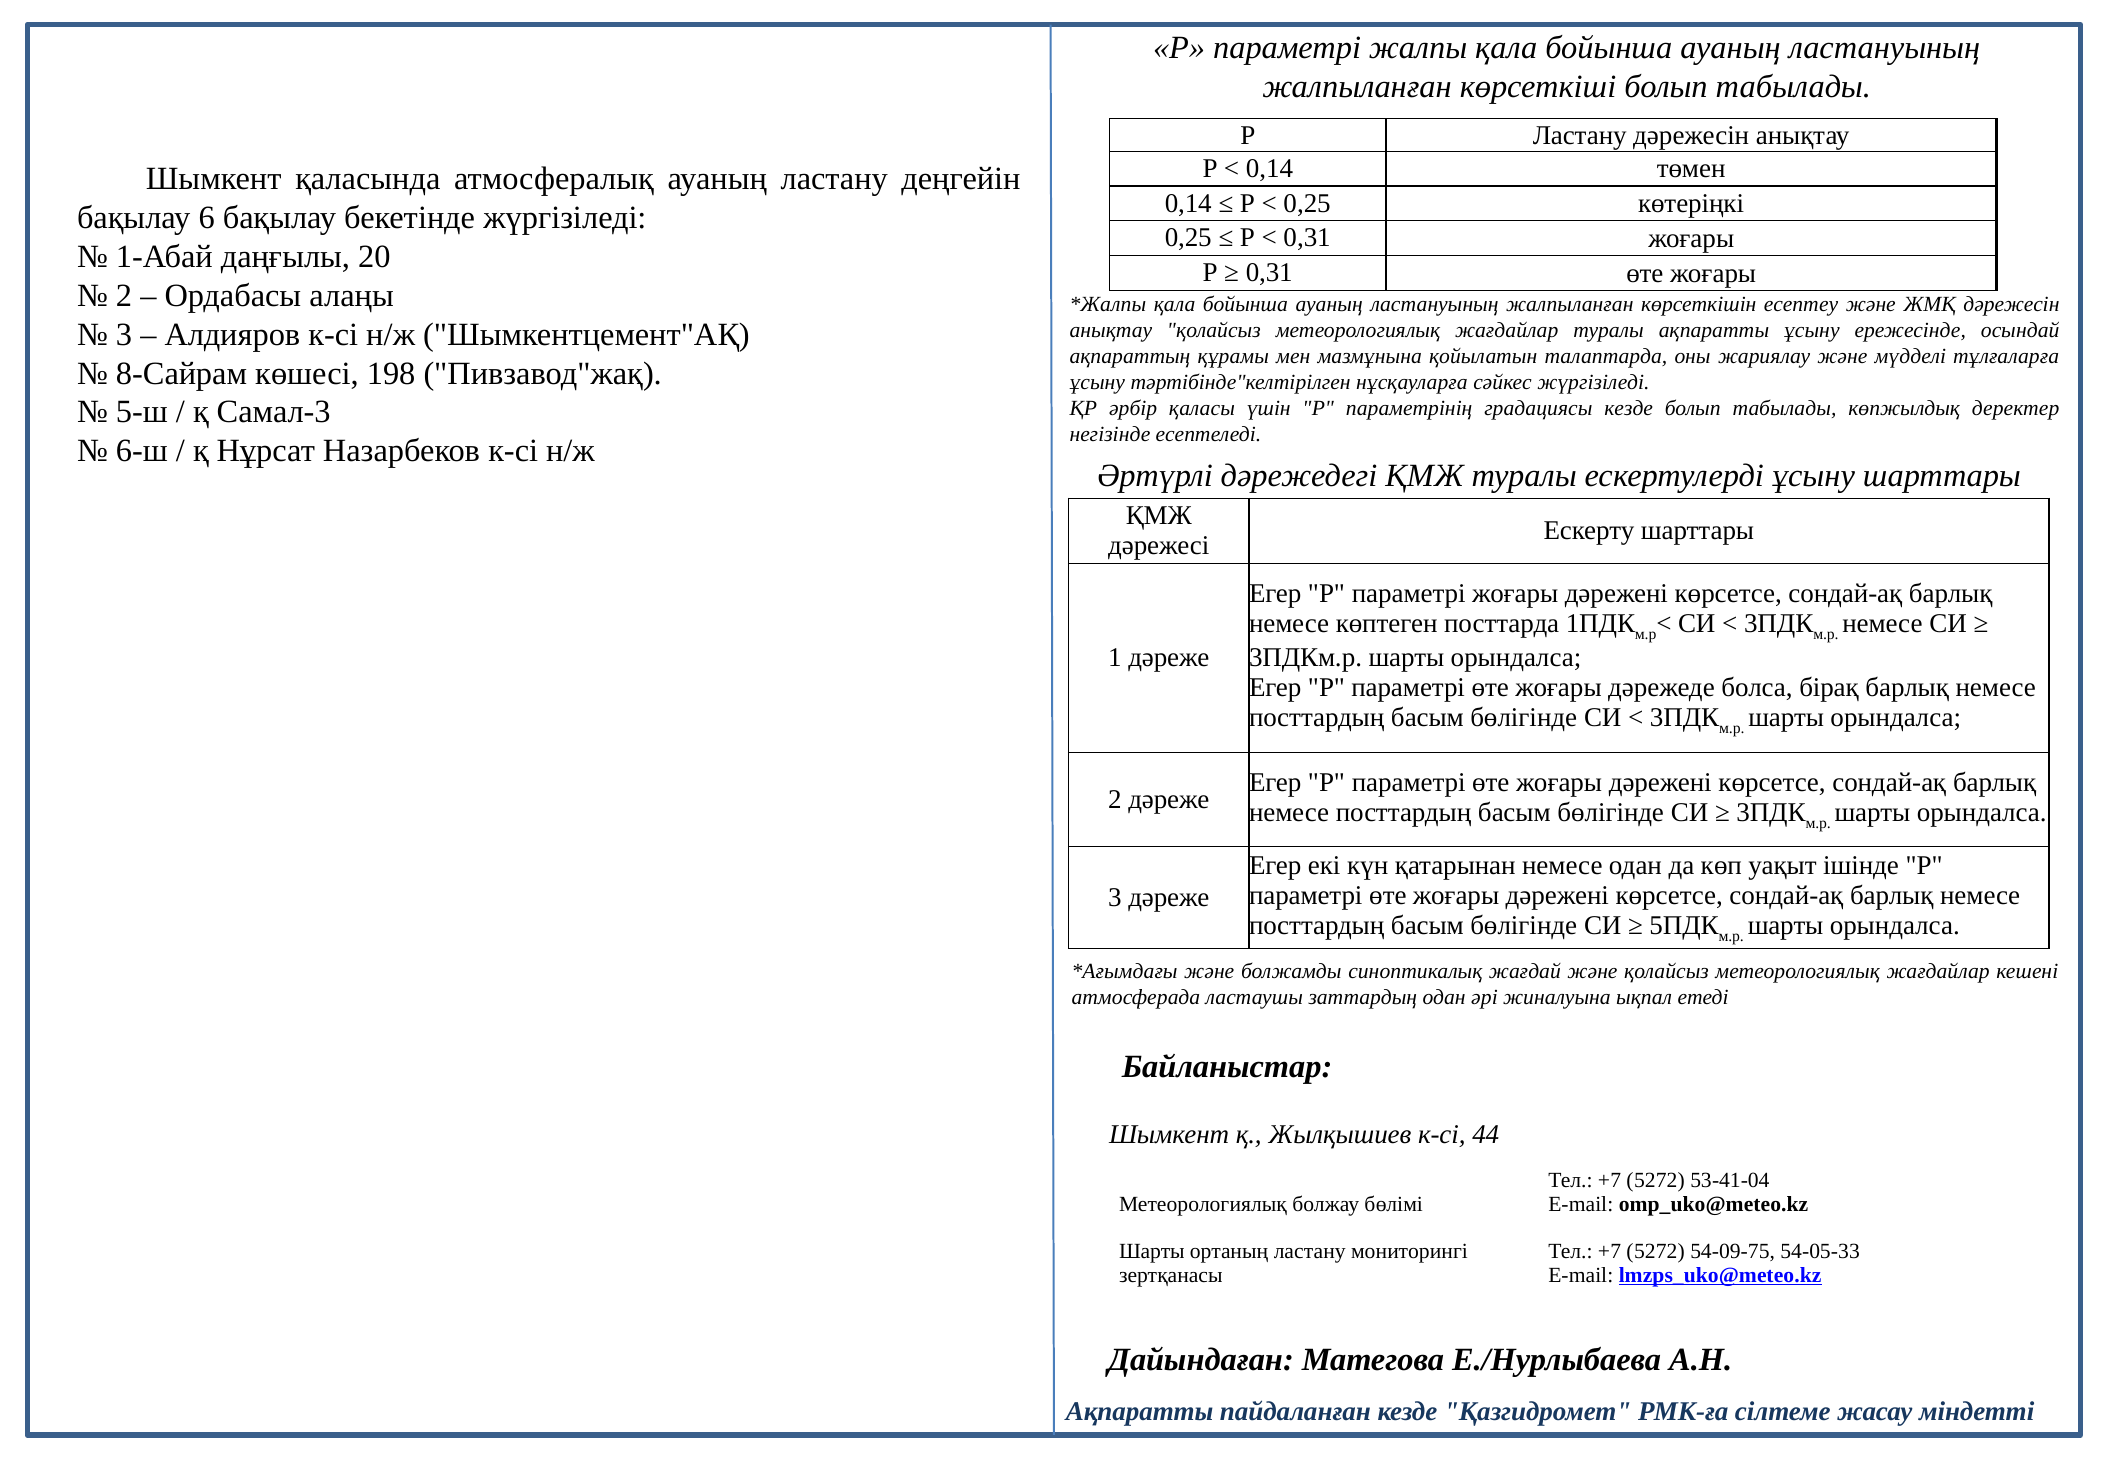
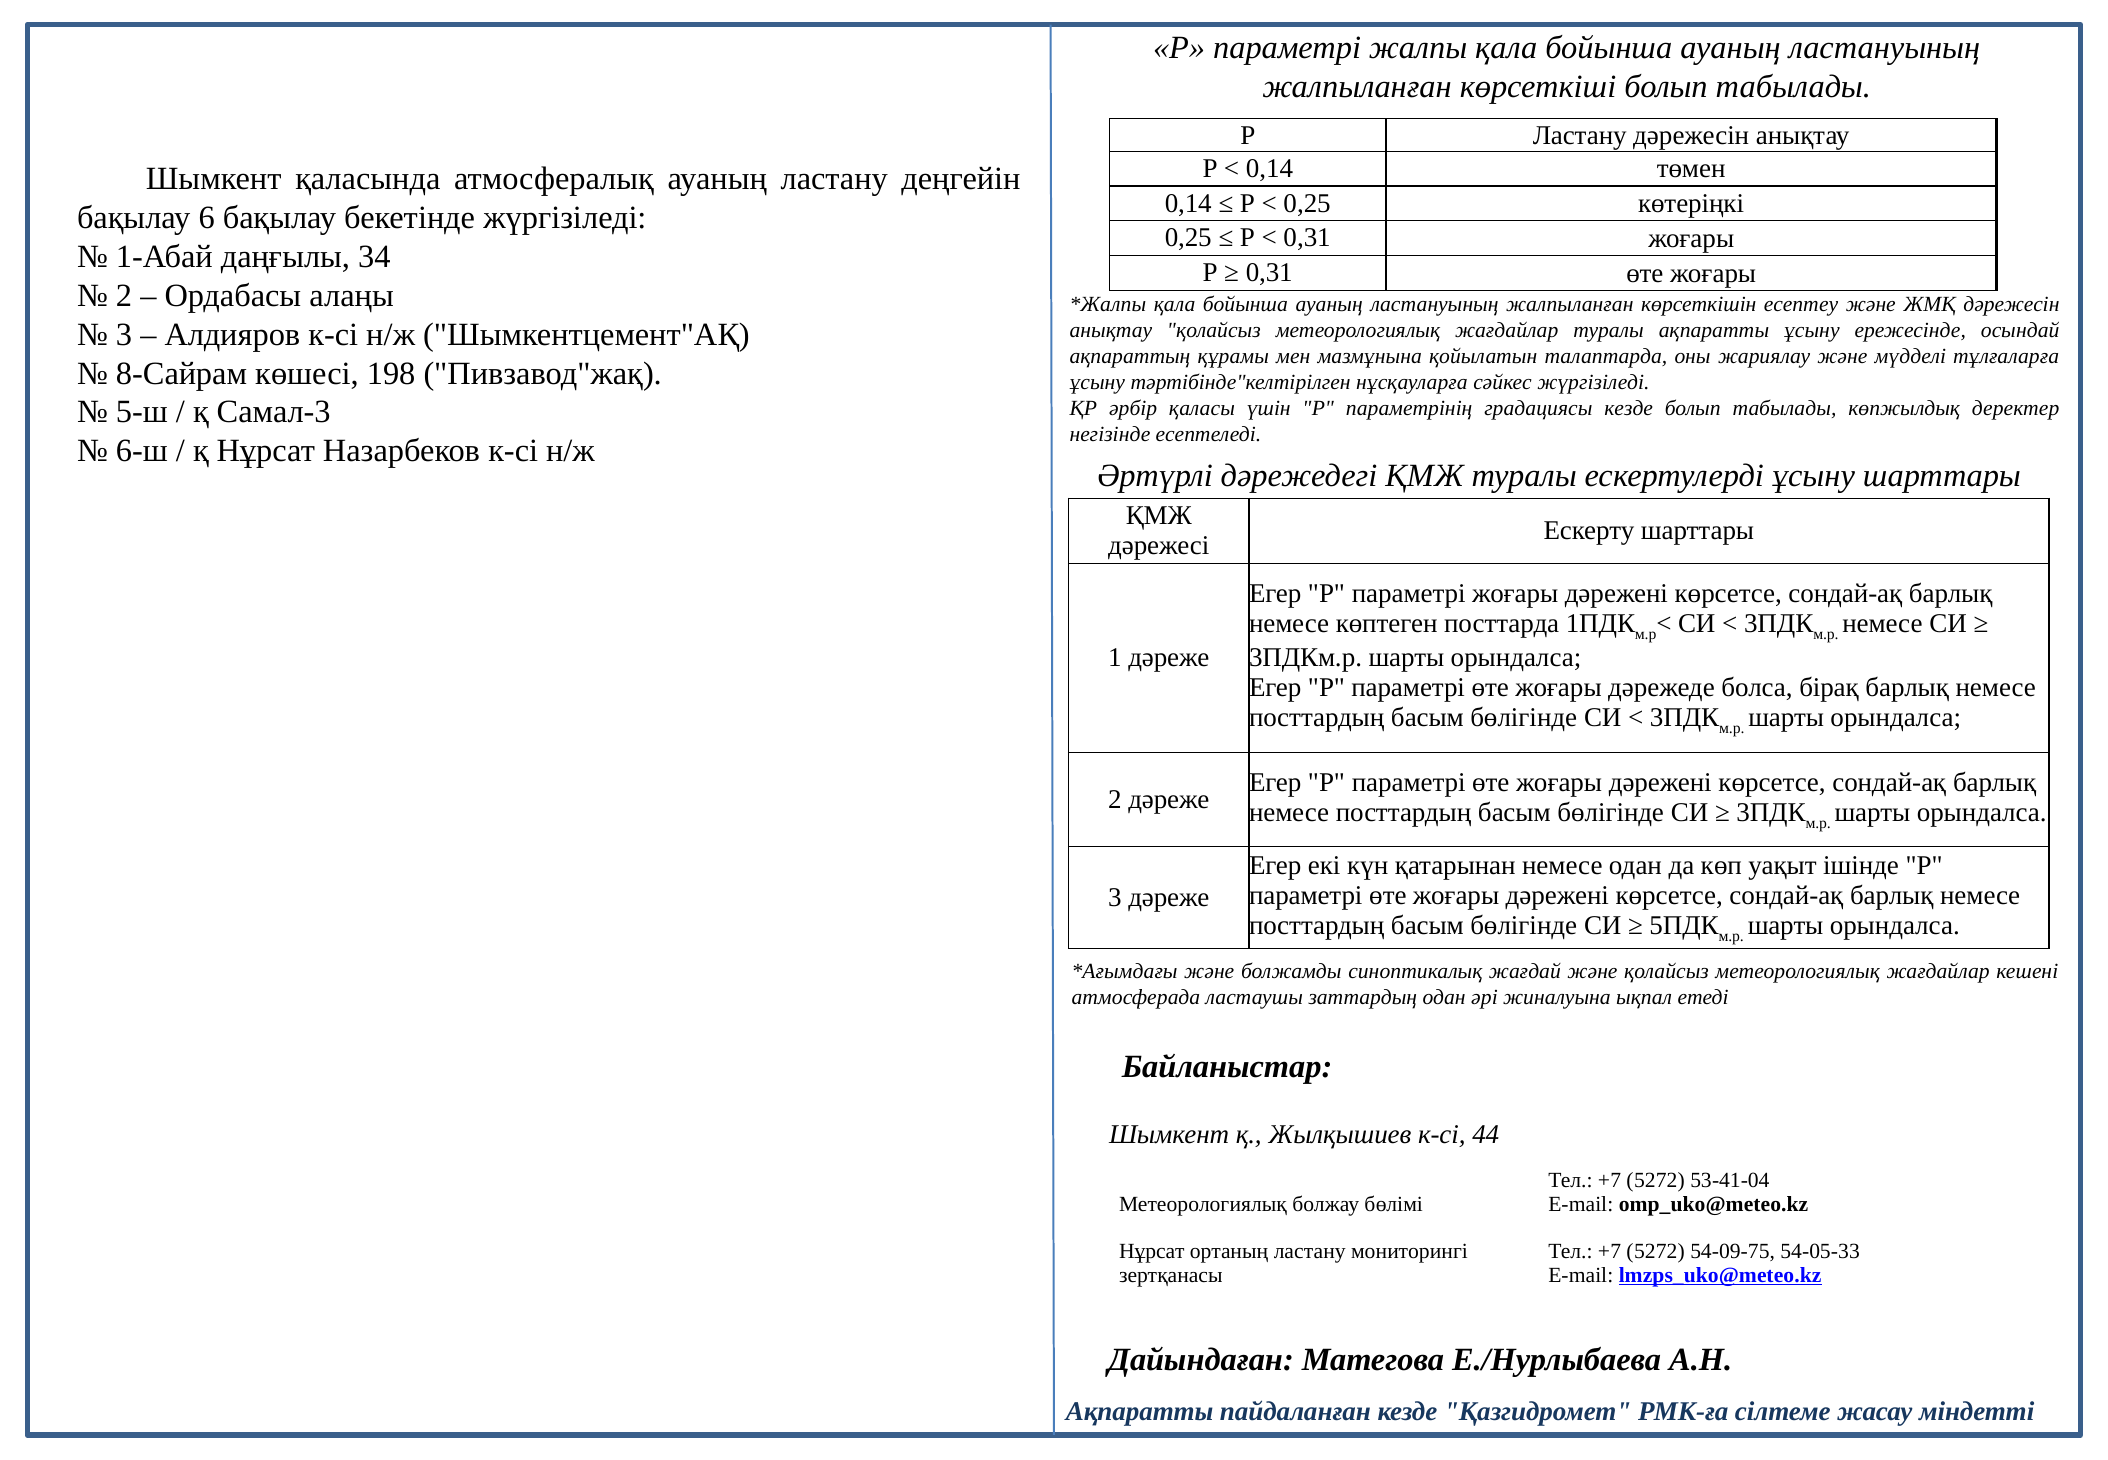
20: 20 -> 34 (374, 256)
Шарты: Шарты -> Нұрсат (1152, 1251)
